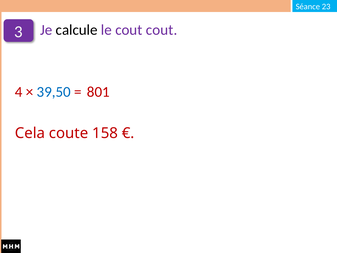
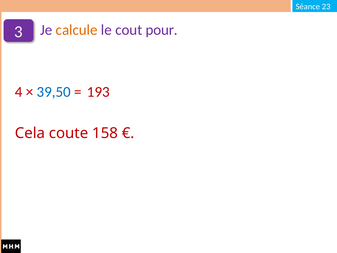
calcule colour: black -> orange (77, 30)
cout cout: cout -> pour (162, 30)
801: 801 -> 193 (98, 92)
